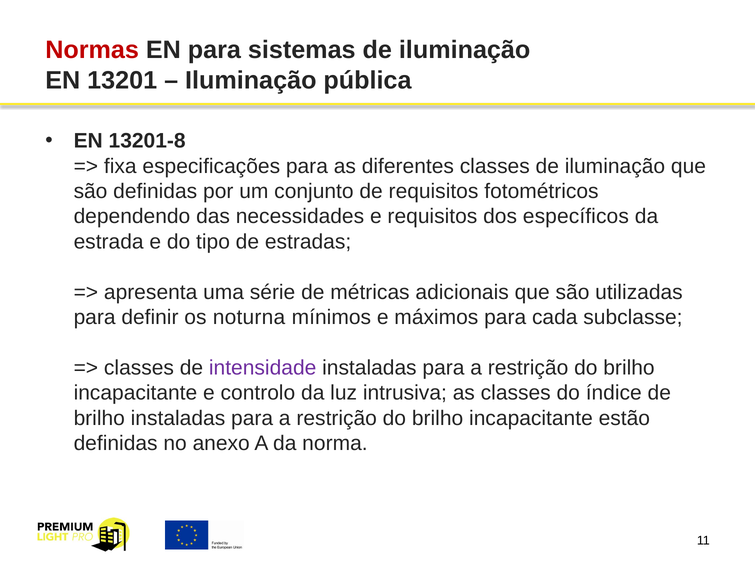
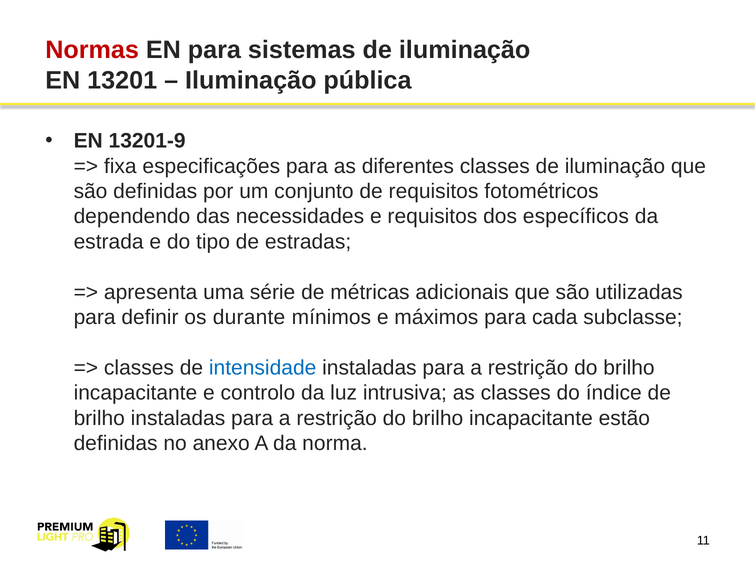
13201-8: 13201-8 -> 13201-9 (147, 141)
noturna: noturna -> durante (249, 317)
intensidade colour: purple -> blue (263, 368)
